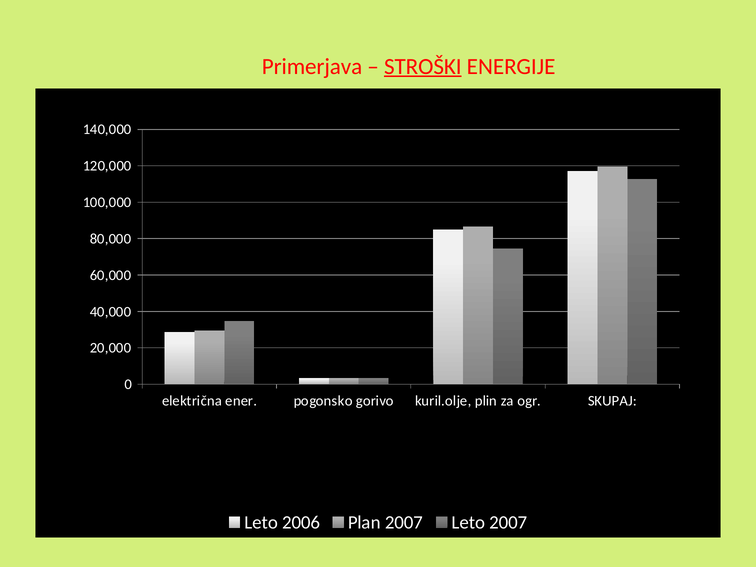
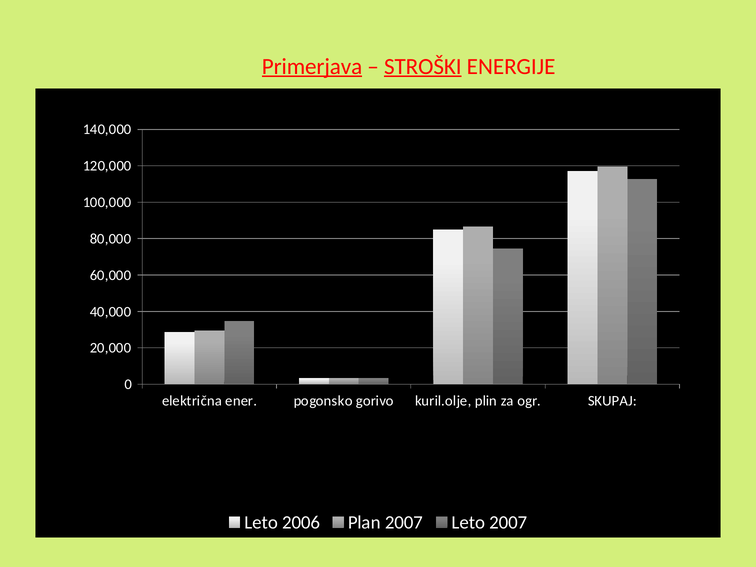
Primerjava underline: none -> present (312, 66)
